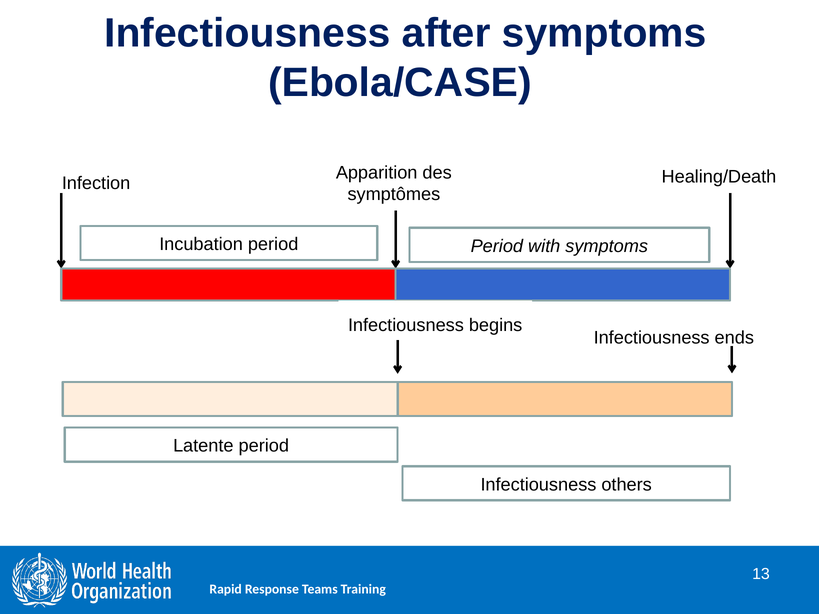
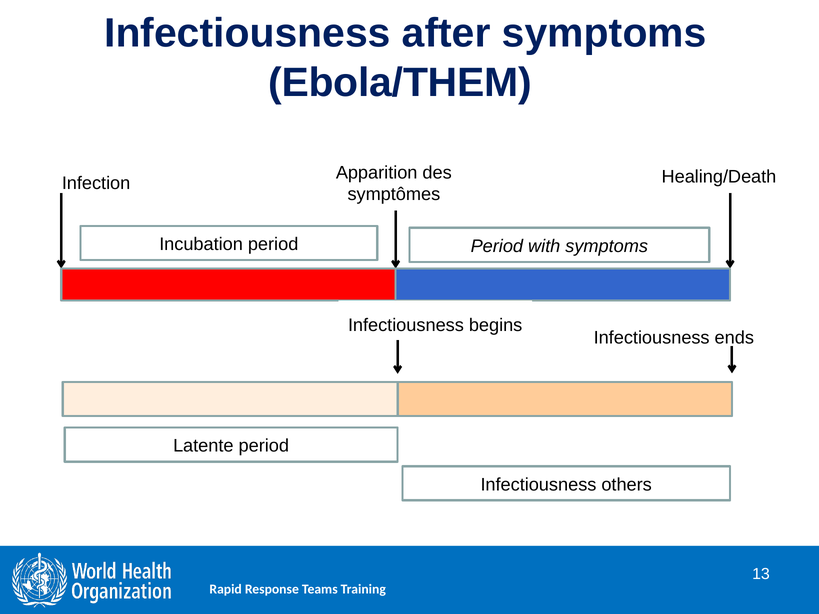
Ebola/CASE: Ebola/CASE -> Ebola/THEM (400, 83)
